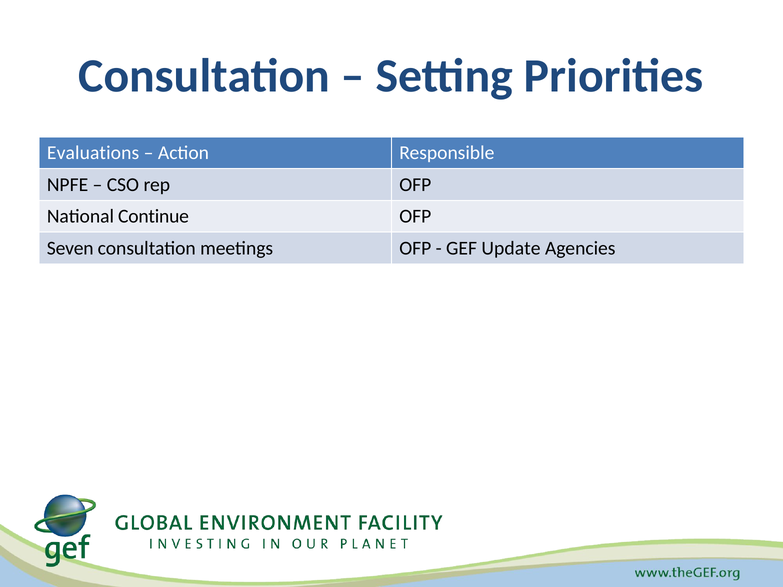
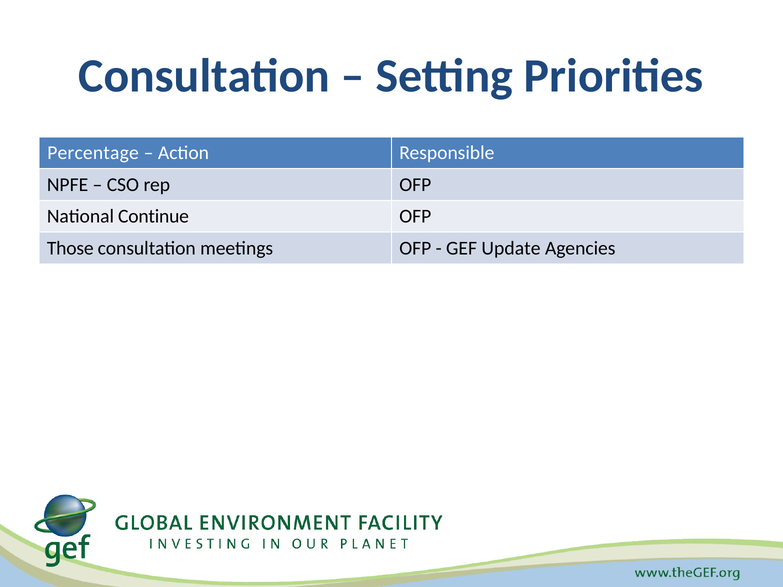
Evaluations: Evaluations -> Percentage (93, 153)
Seven: Seven -> Those (70, 248)
